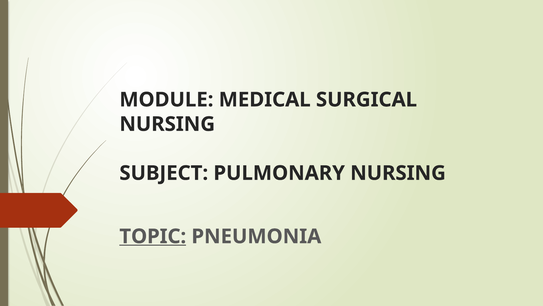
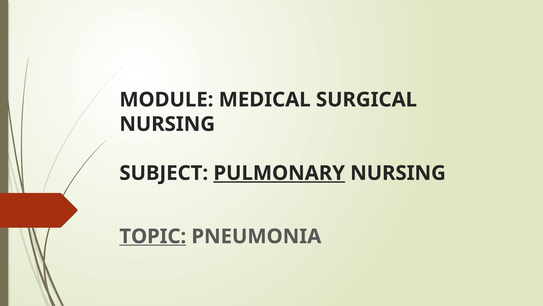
PULMONARY underline: none -> present (279, 173)
